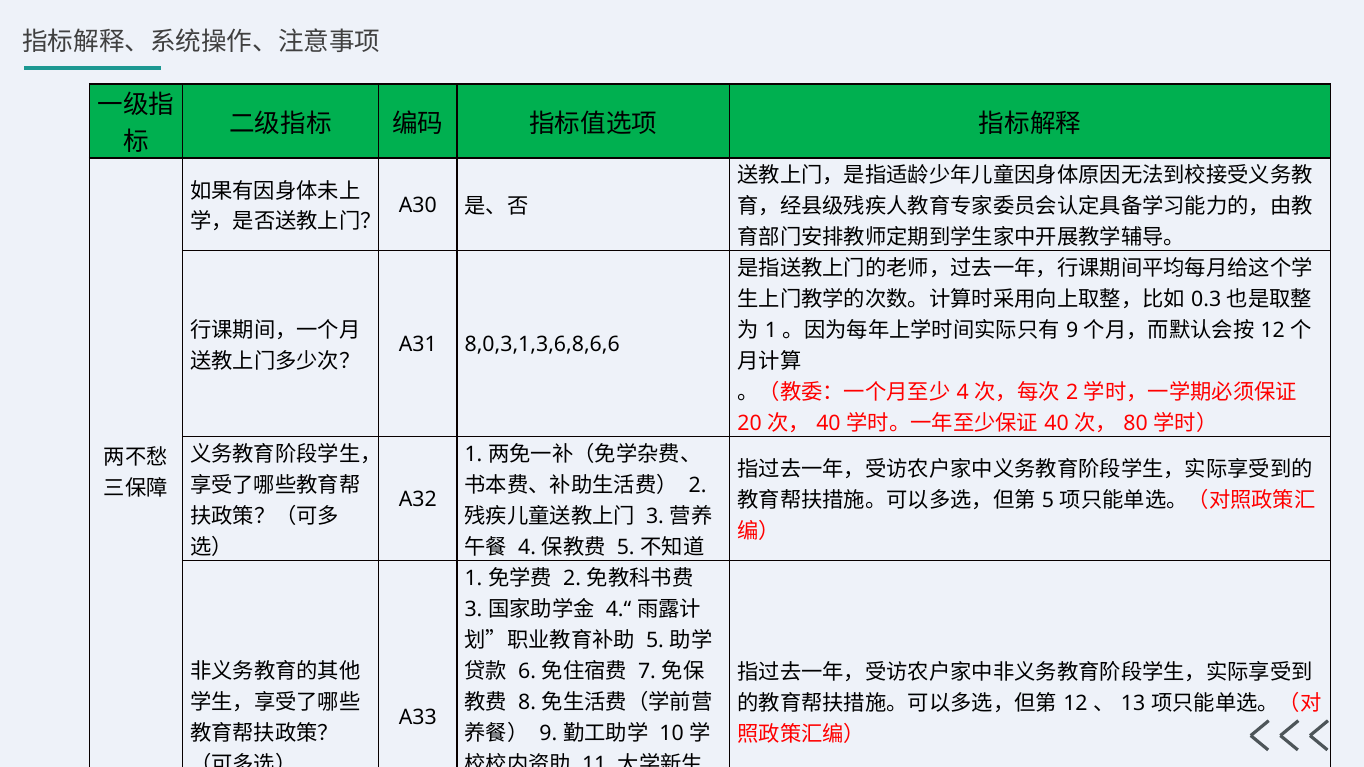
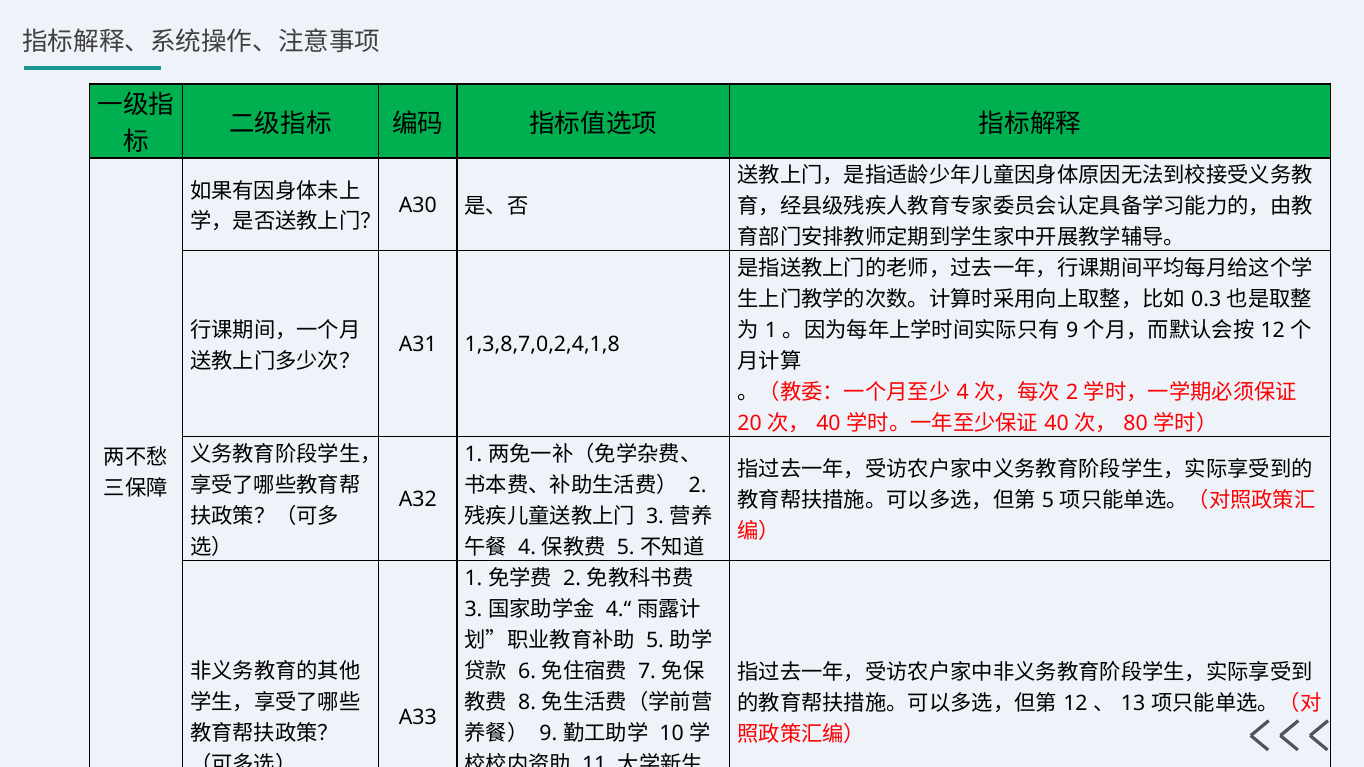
8,0,3,1,3,6,8,6,6: 8,0,3,1,3,6,8,6,6 -> 1,3,8,7,0,2,4,1,8 (542, 345)
